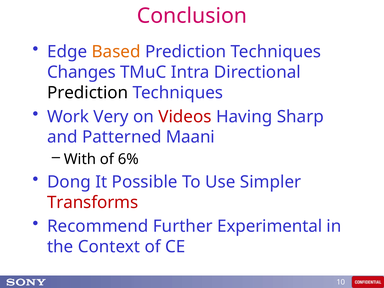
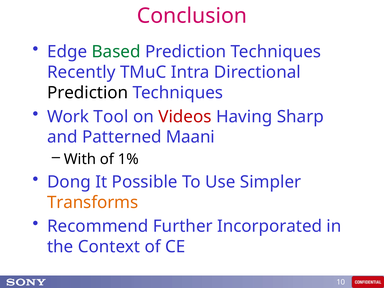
Based colour: orange -> green (116, 52)
Changes: Changes -> Recently (81, 72)
Very: Very -> Tool (111, 117)
6%: 6% -> 1% (128, 159)
Transforms colour: red -> orange (93, 202)
Experimental: Experimental -> Incorporated (270, 226)
